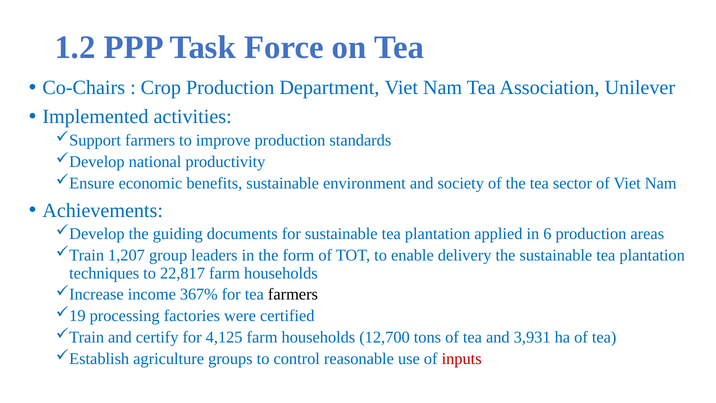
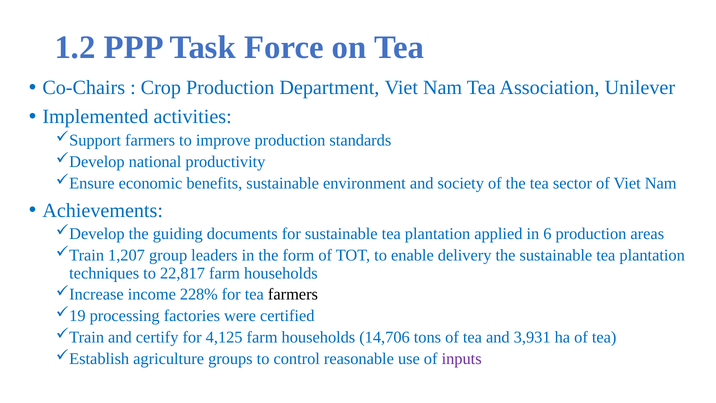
367%: 367% -> 228% (199, 294)
12,700: 12,700 -> 14,706 (385, 337)
inputs colour: red -> purple (462, 359)
